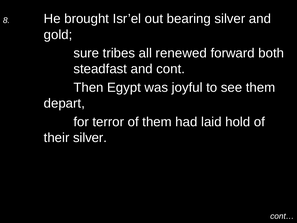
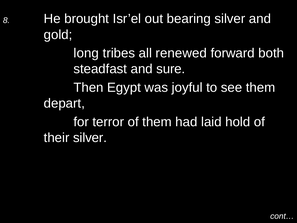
sure: sure -> long (86, 53)
cont: cont -> sure (171, 69)
